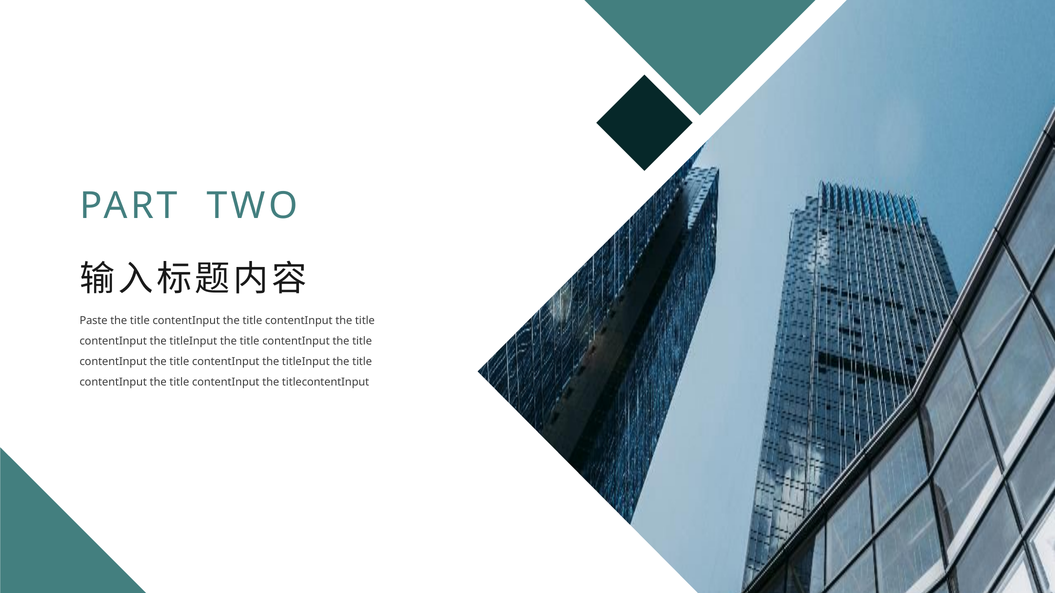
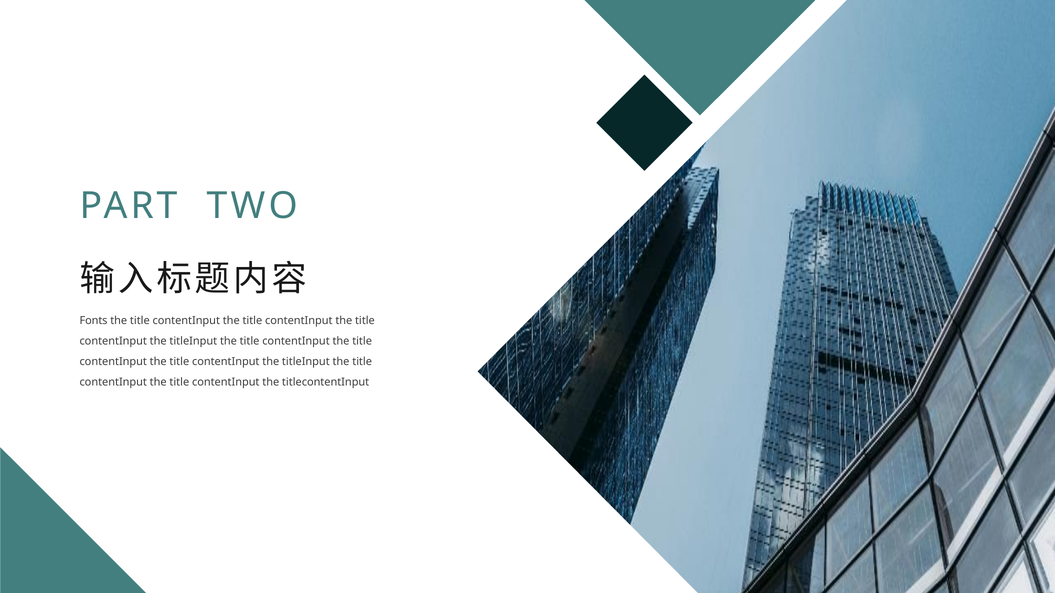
Paste: Paste -> Fonts (94, 321)
